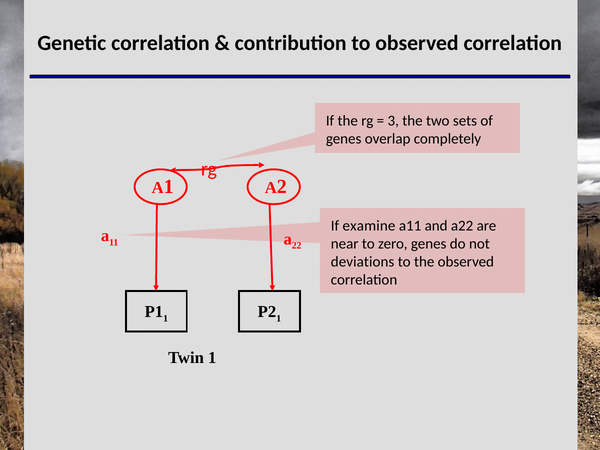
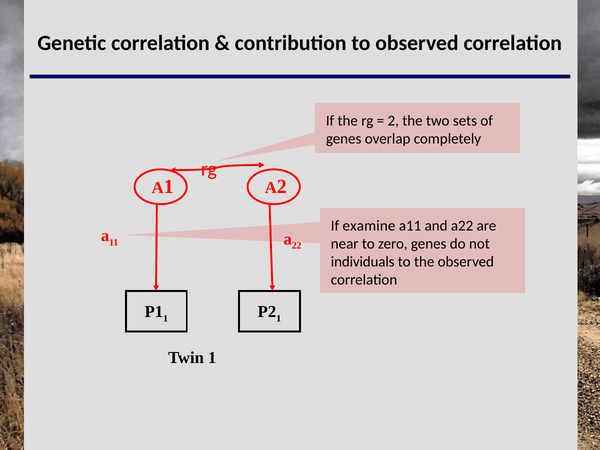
3: 3 -> 2 (393, 121)
deviations: deviations -> individuals (363, 262)
